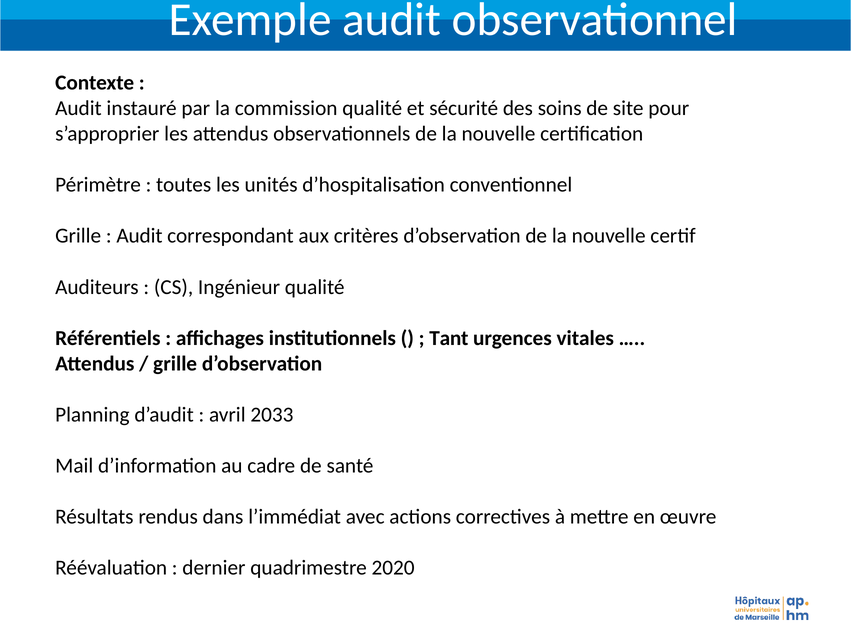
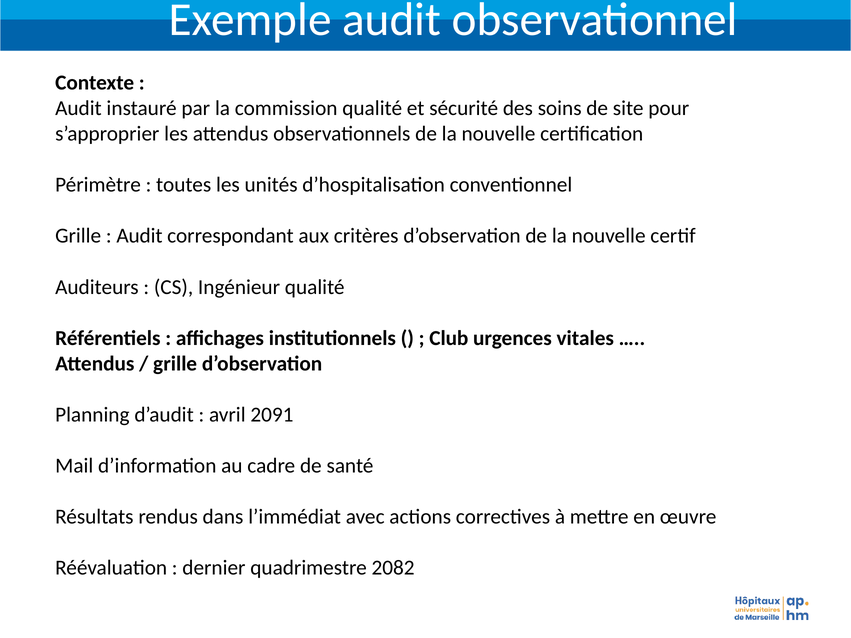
Tant: Tant -> Club (449, 338)
2033: 2033 -> 2091 (272, 415)
2020: 2020 -> 2082 (393, 568)
